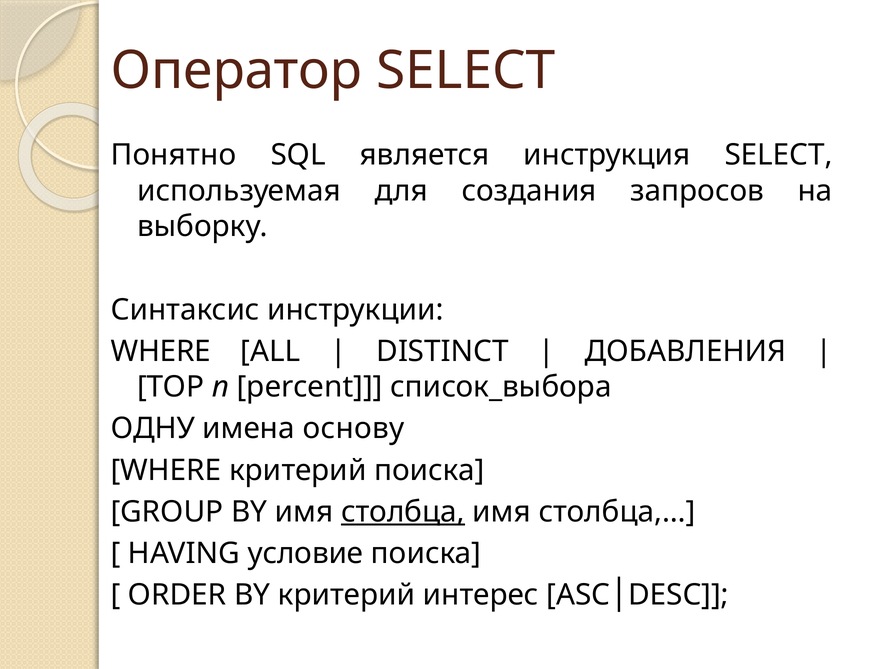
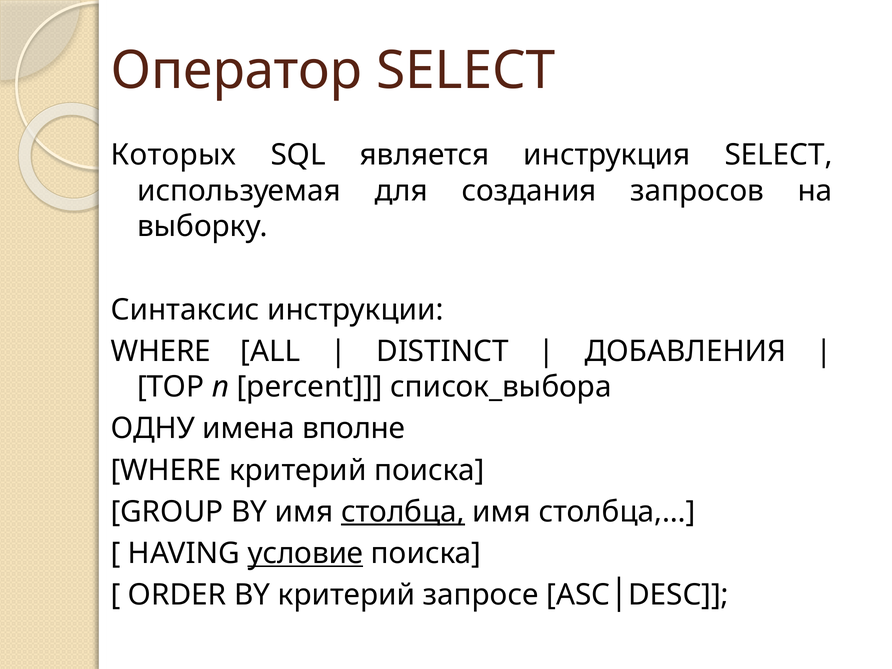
Понятно: Понятно -> Которых (173, 155)
основу: основу -> вполне (354, 429)
условие underline: none -> present (306, 553)
интерес: интерес -> запросе (481, 595)
